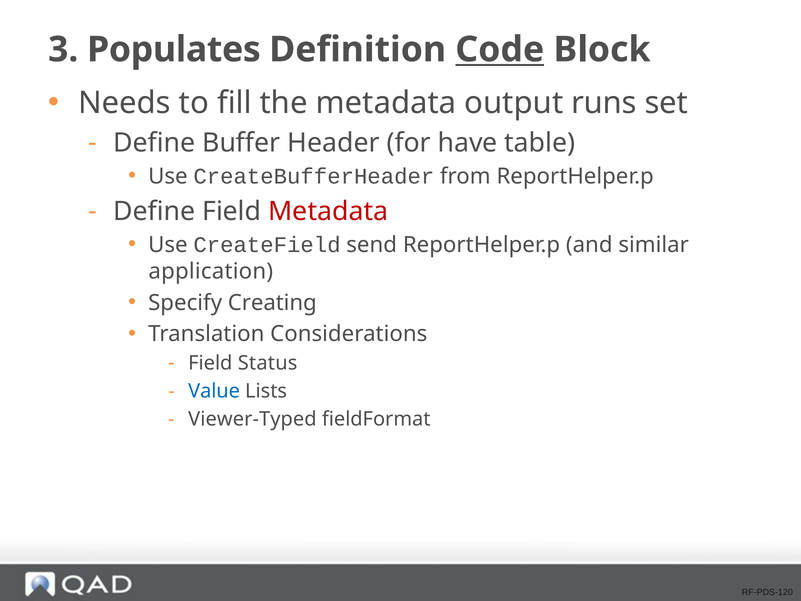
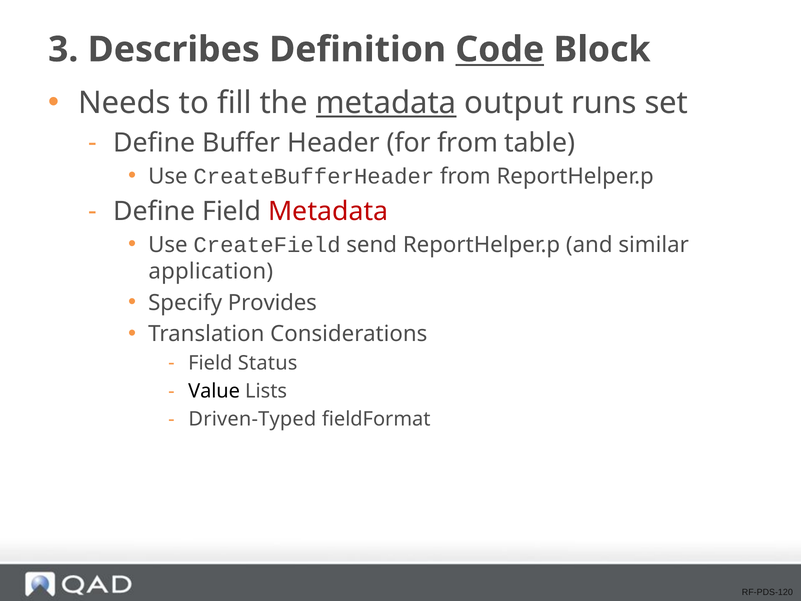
Populates: Populates -> Describes (174, 50)
metadata underline: none -> present (386, 103)
for have: have -> from (468, 143)
Creating: Creating -> Provides (272, 303)
Value colour: blue -> black (214, 391)
Viewer-Typed: Viewer-Typed -> Driven-Typed (252, 419)
